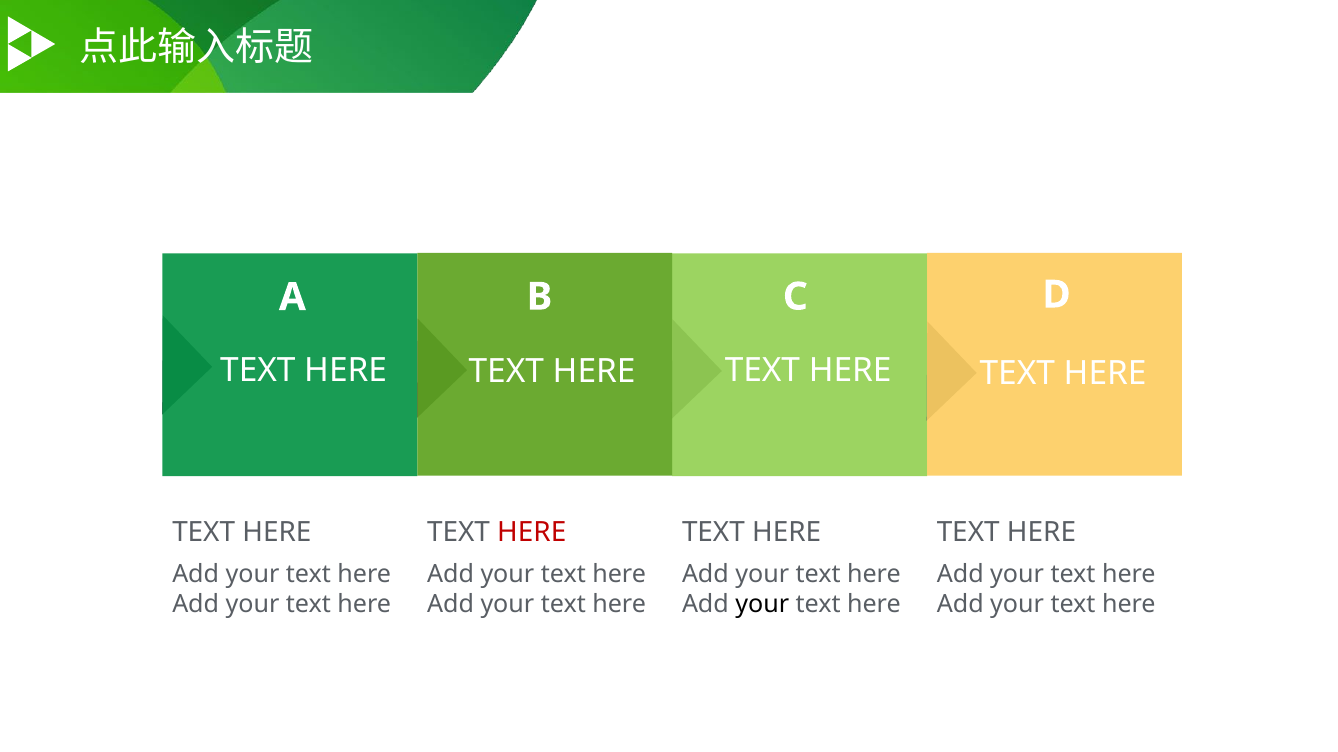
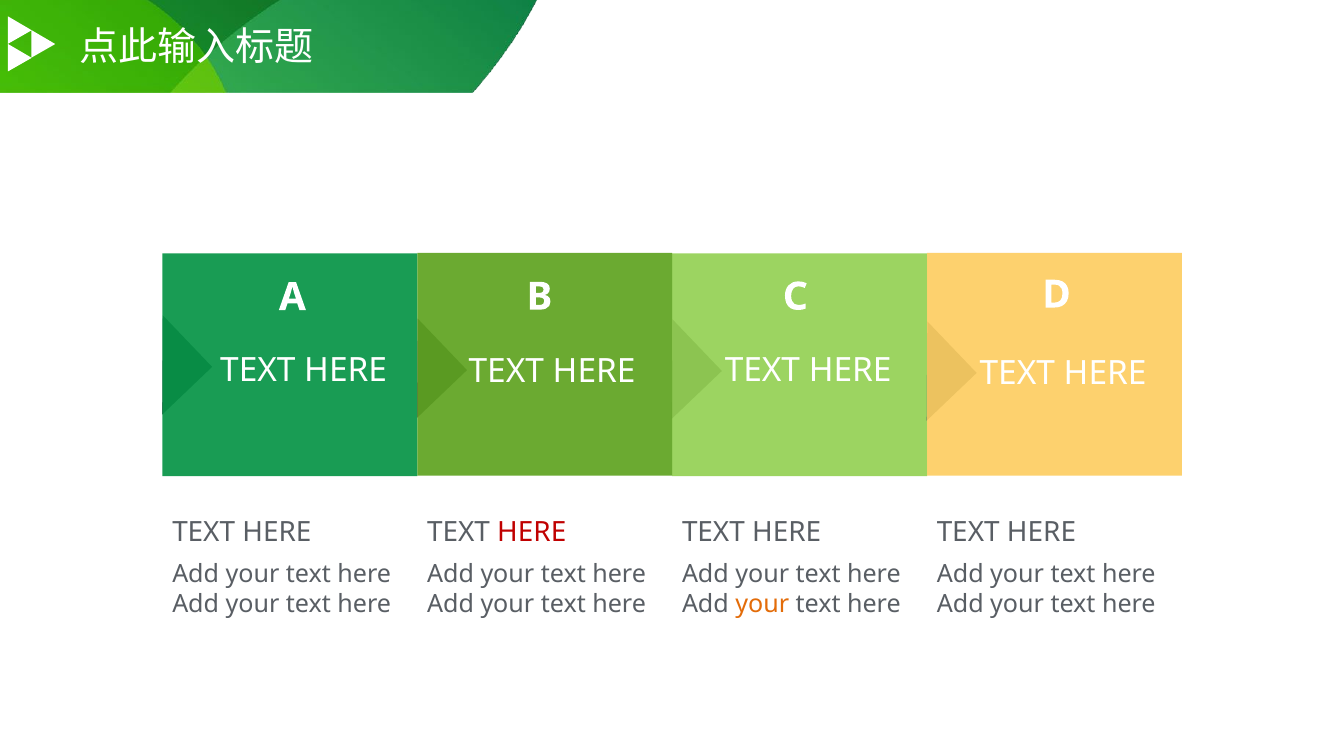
your colour: black -> orange (762, 605)
